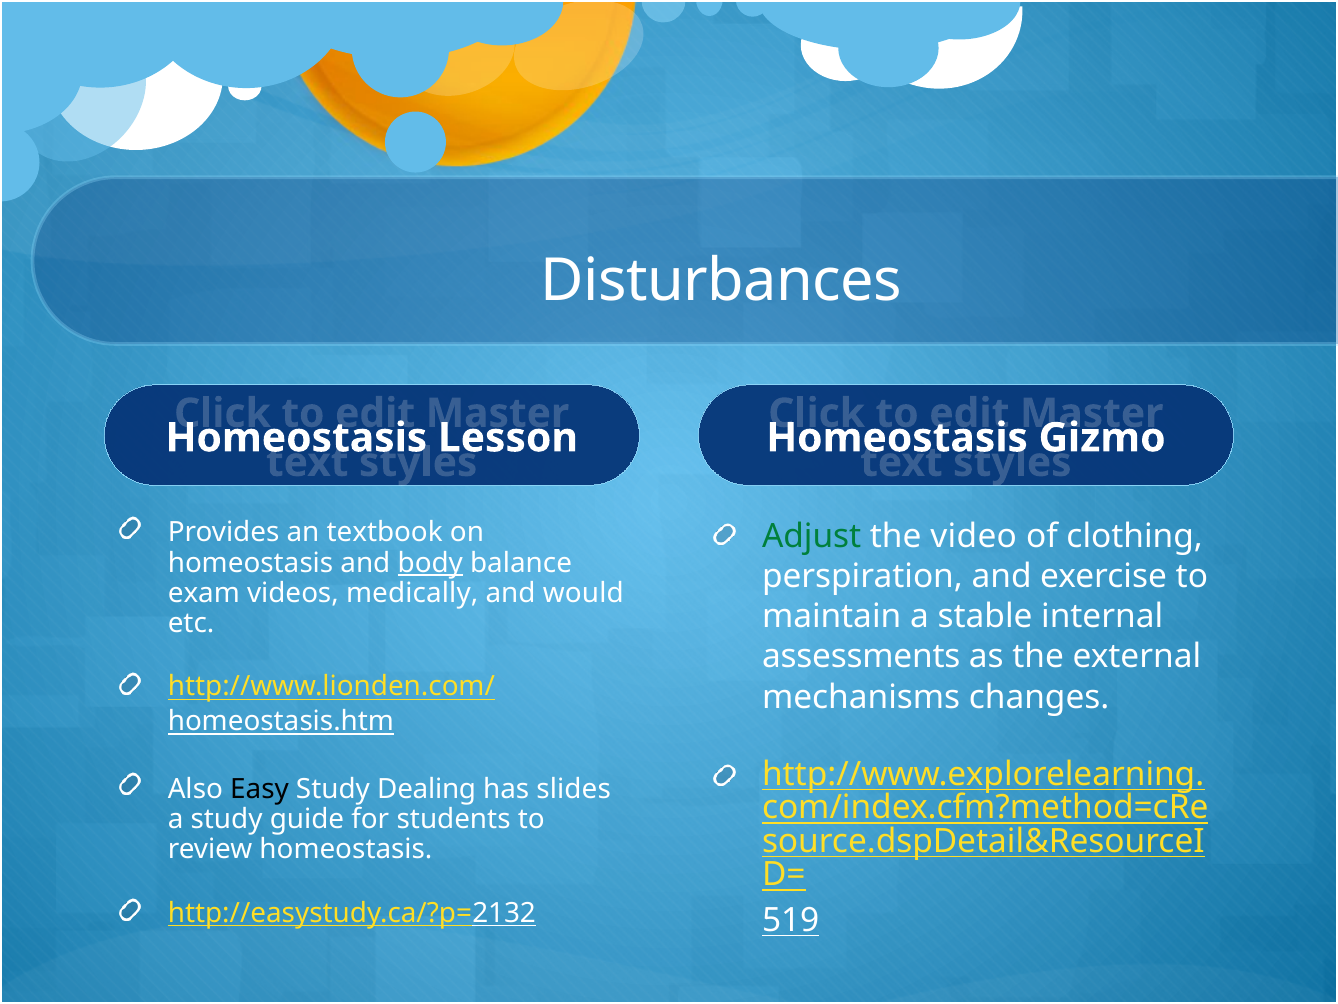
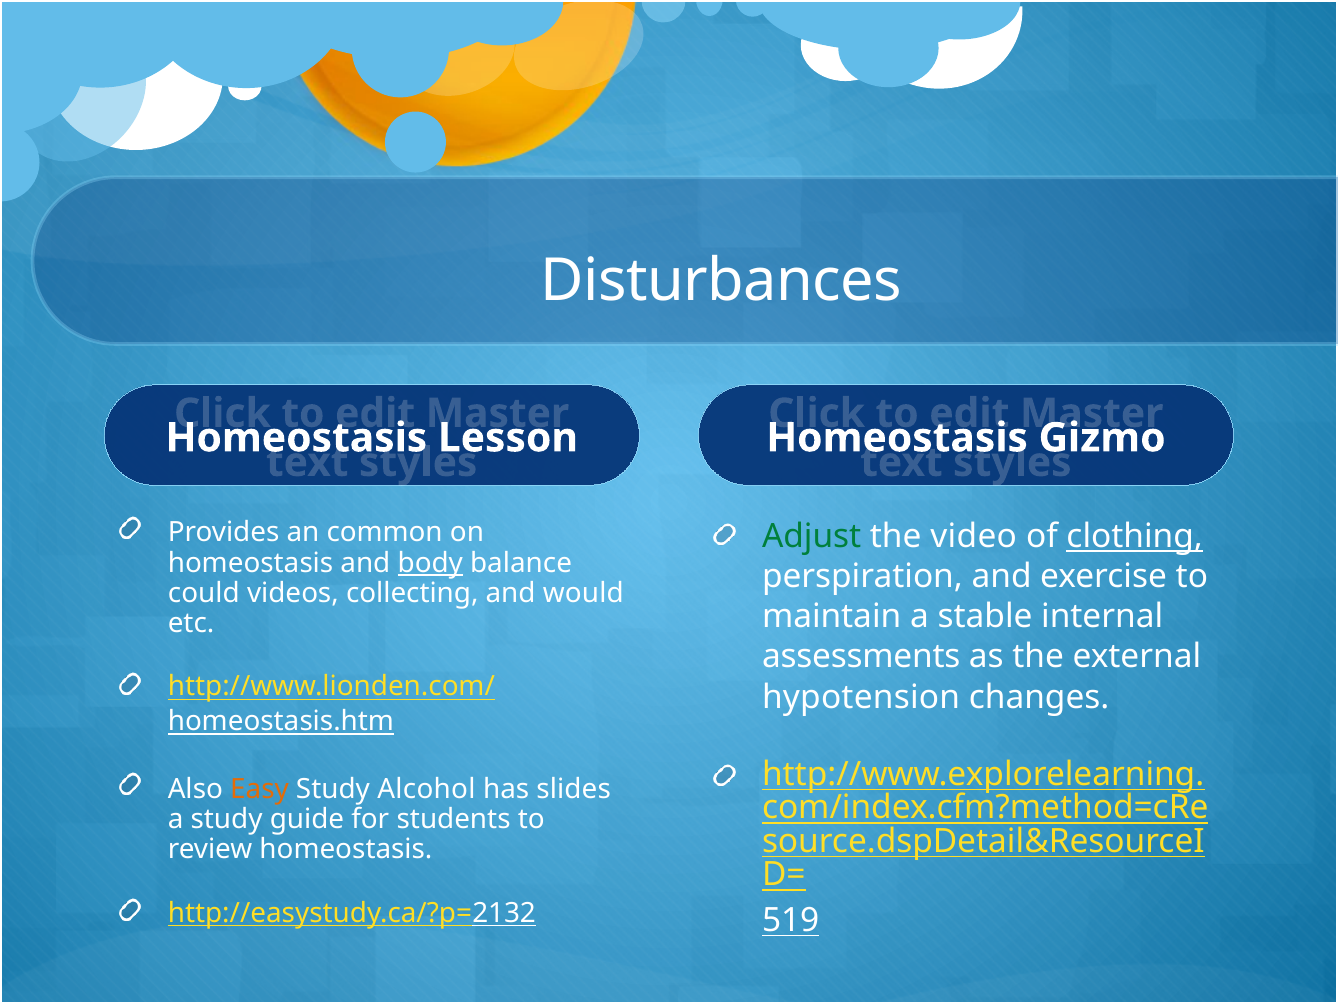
textbook: textbook -> common (385, 532)
clothing underline: none -> present (1135, 536)
exam: exam -> could (204, 593)
medically: medically -> collecting (412, 593)
mechanisms: mechanisms -> hypotension (861, 697)
Easy colour: black -> orange (260, 789)
Dealing: Dealing -> Alcohol (426, 789)
